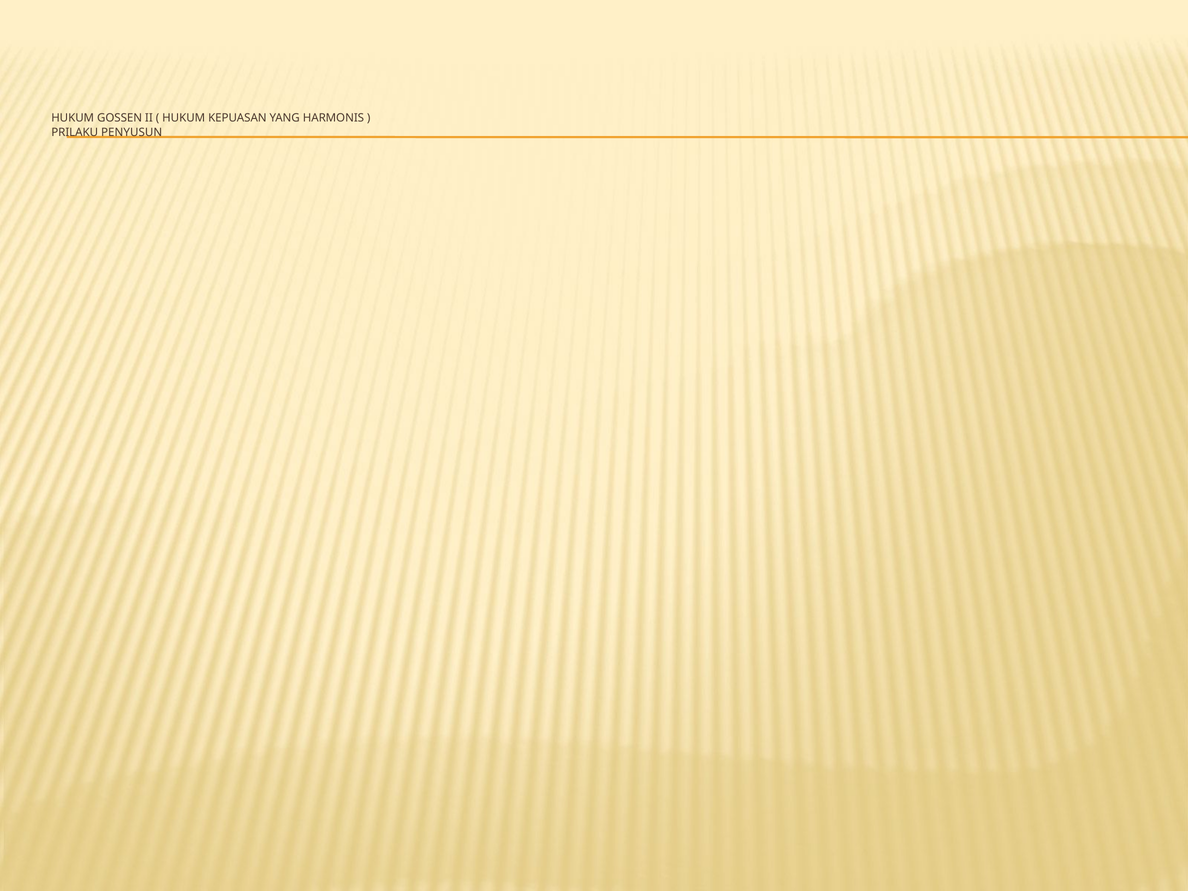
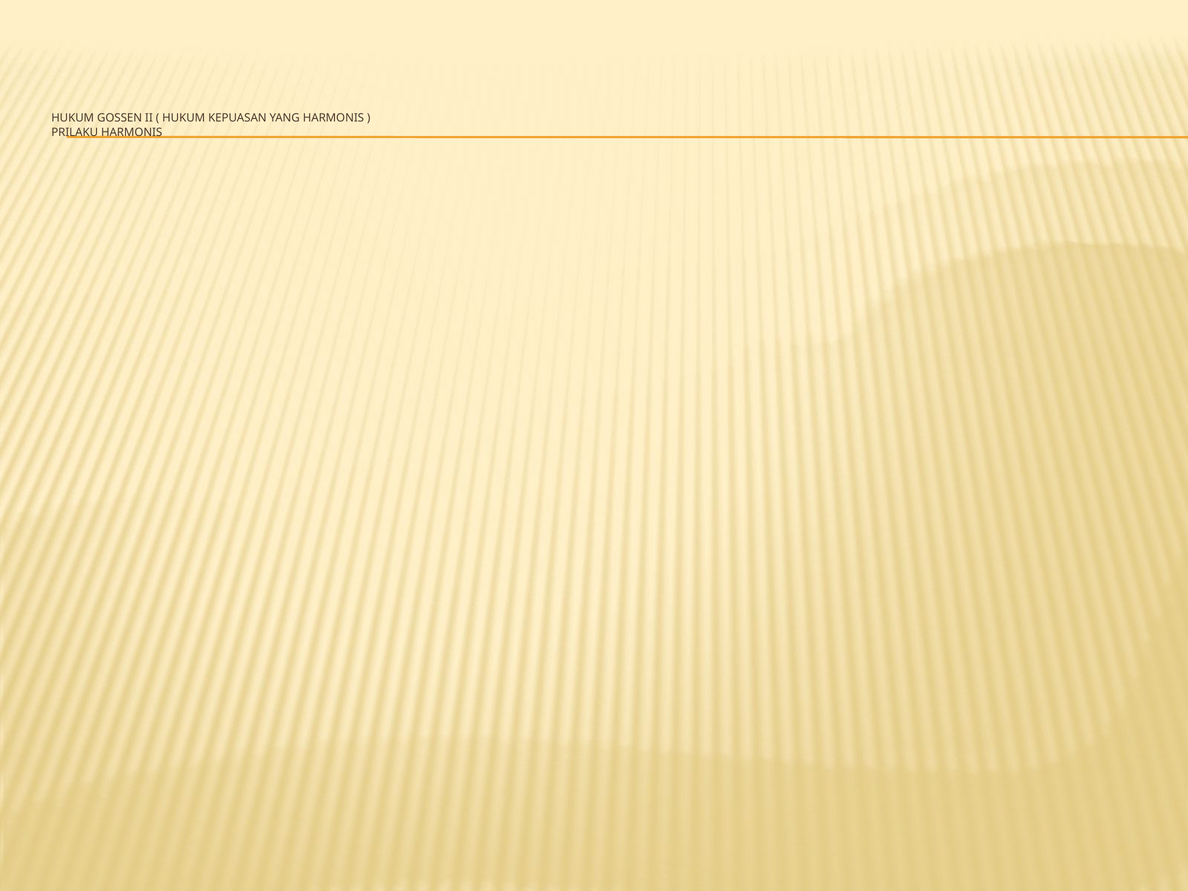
PRILAKU PENYUSUN: PENYUSUN -> HARMONIS (132, 132)
